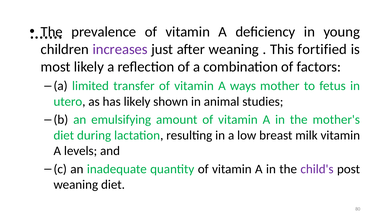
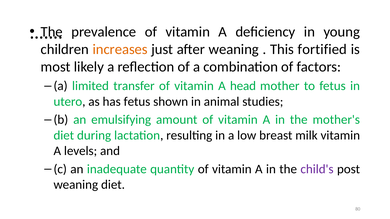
increases colour: purple -> orange (120, 49)
ways: ways -> head (243, 86)
has likely: likely -> fetus (137, 102)
